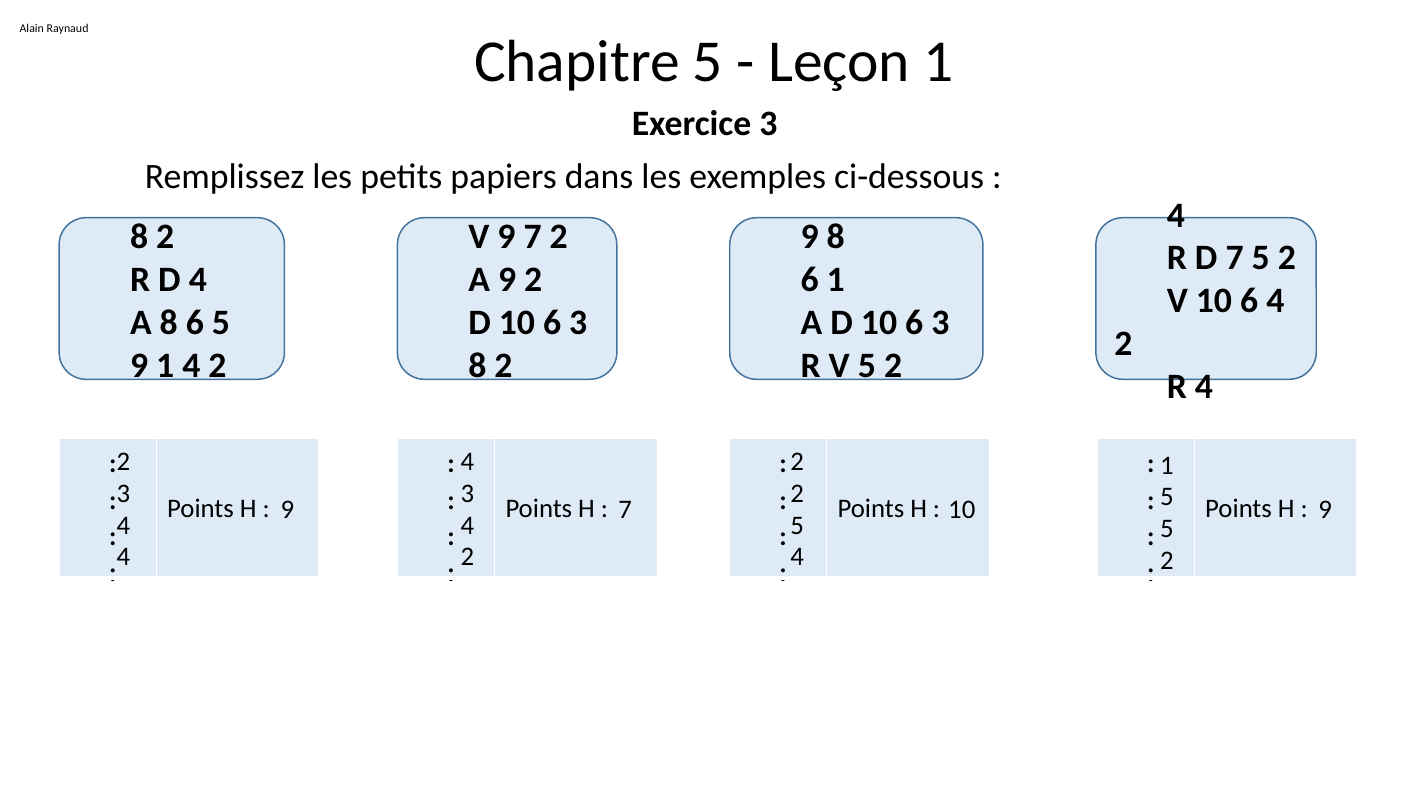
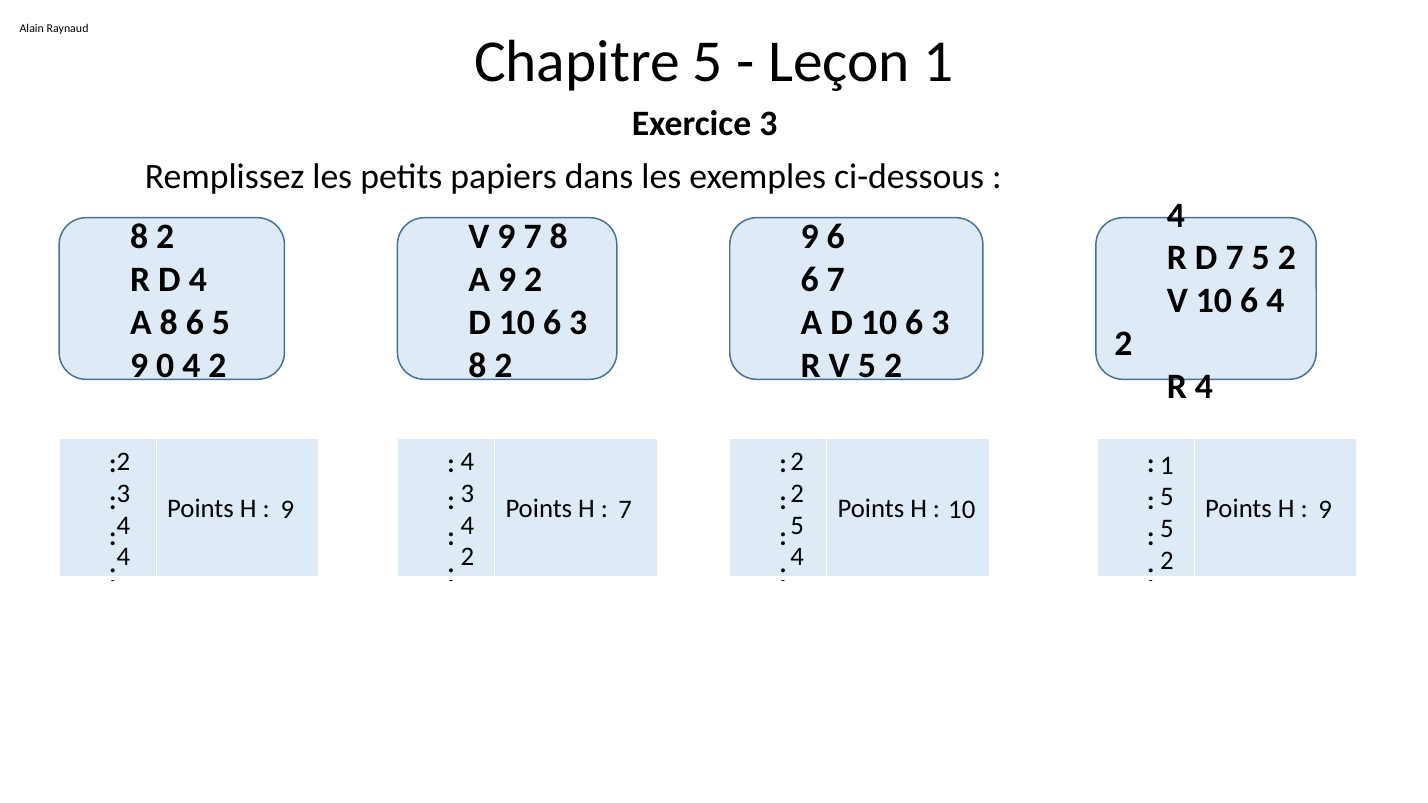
7 2: 2 -> 8 (559, 237)
9 8: 8 -> 6 (836, 237)
6 1: 1 -> 7 (836, 280)
9 1: 1 -> 0 (165, 365)
